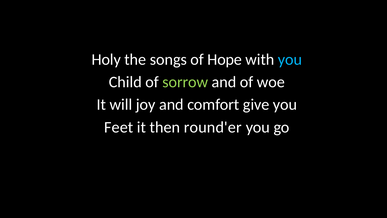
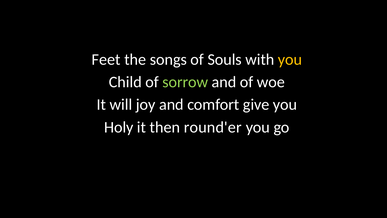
Holy: Holy -> Feet (106, 59)
Hope: Hope -> Souls (225, 59)
you colour: light blue -> yellow (290, 59)
Feet: Feet -> Holy (119, 127)
